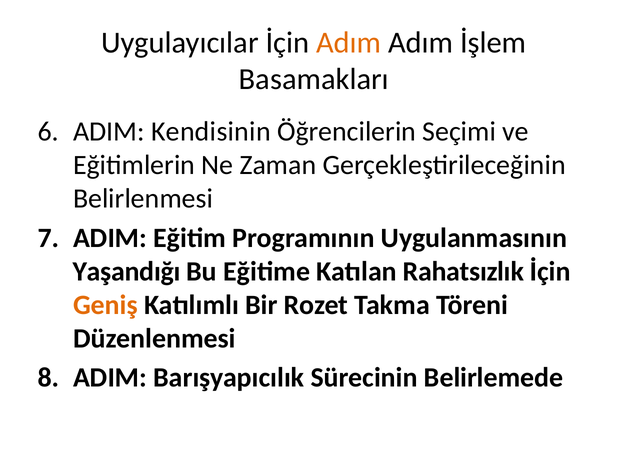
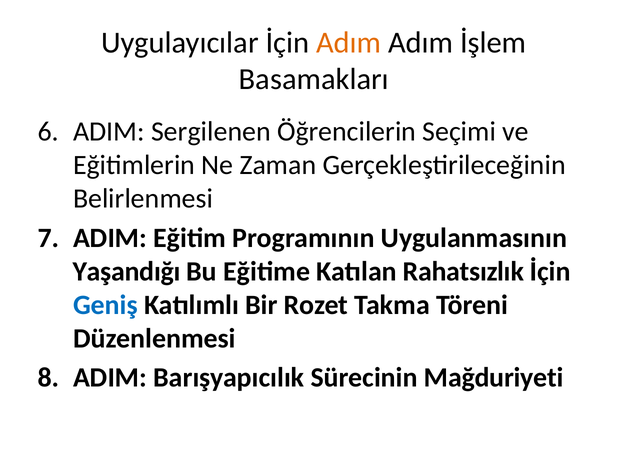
Kendisinin: Kendisinin -> Sergilenen (211, 132)
Geniş colour: orange -> blue (105, 305)
Belirlemede: Belirlemede -> Mağduriyeti (494, 377)
